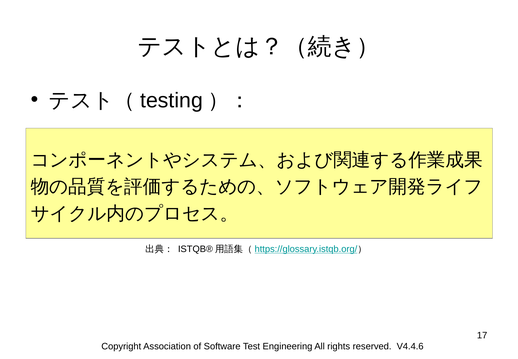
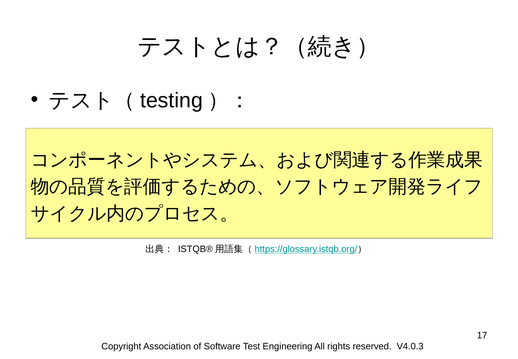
V4.4.6: V4.4.6 -> V4.0.3 (410, 346)
